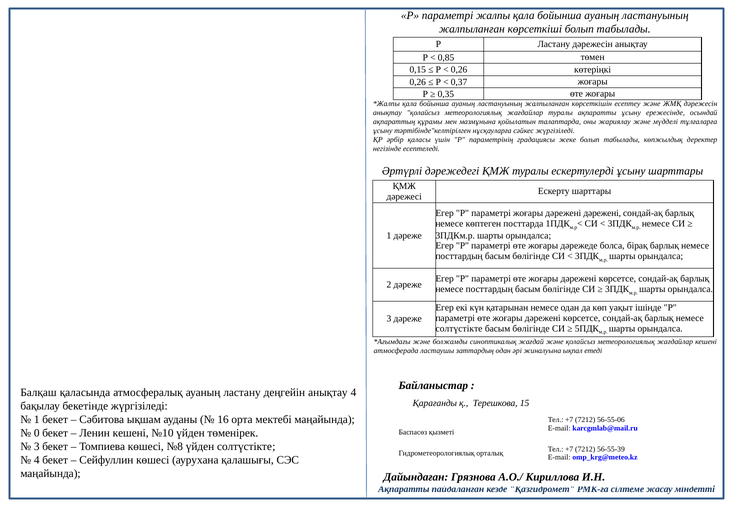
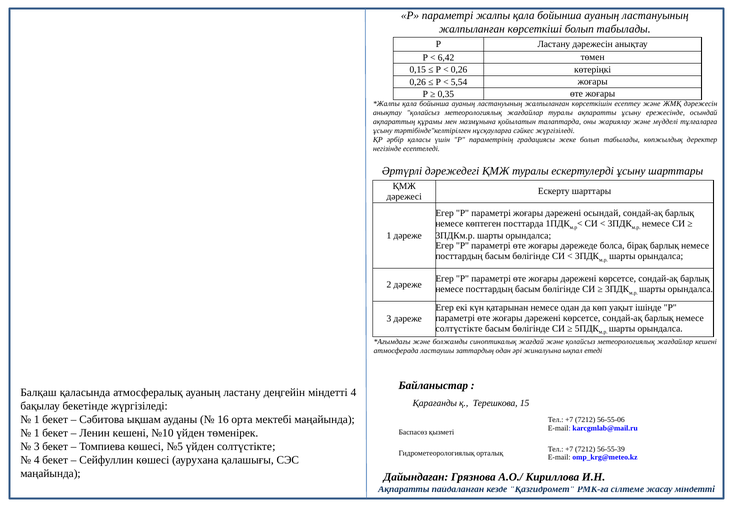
0,85: 0,85 -> 6,42 (446, 58)
0,37: 0,37 -> 5,54 (459, 82)
дәрежені дәрежені: дәрежені -> осындай (602, 213)
деңгейін анықтау: анықтау -> міндетті (328, 393)
0: 0 -> 1 (37, 433)
№8: №8 -> №5 (175, 447)
